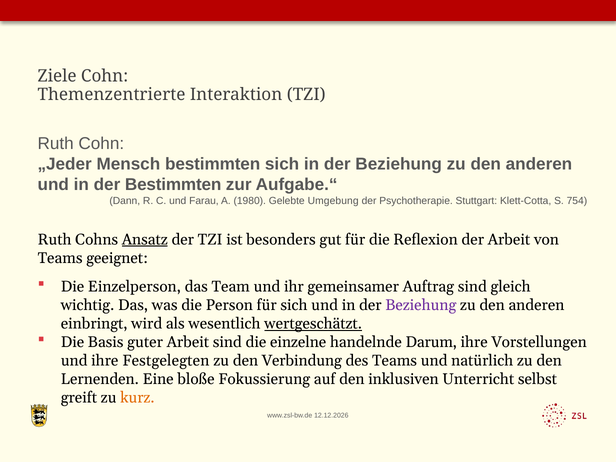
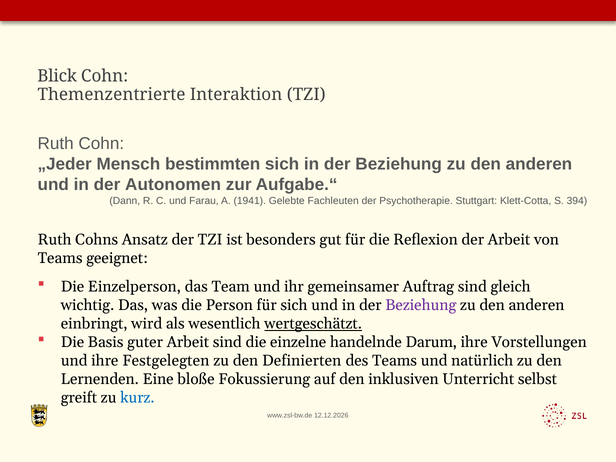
Ziele: Ziele -> Blick (57, 76)
der Bestimmten: Bestimmten -> Autonomen (173, 185)
1980: 1980 -> 1941 (250, 201)
Umgebung: Umgebung -> Fachleuten (333, 201)
754: 754 -> 394 (577, 201)
Ansatz underline: present -> none (145, 240)
Verbindung: Verbindung -> Definierten (302, 361)
kurz colour: orange -> blue (137, 398)
